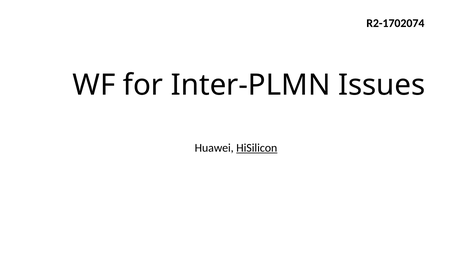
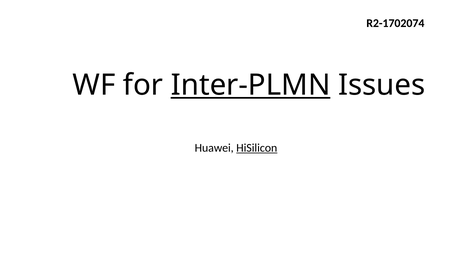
Inter-PLMN underline: none -> present (251, 85)
